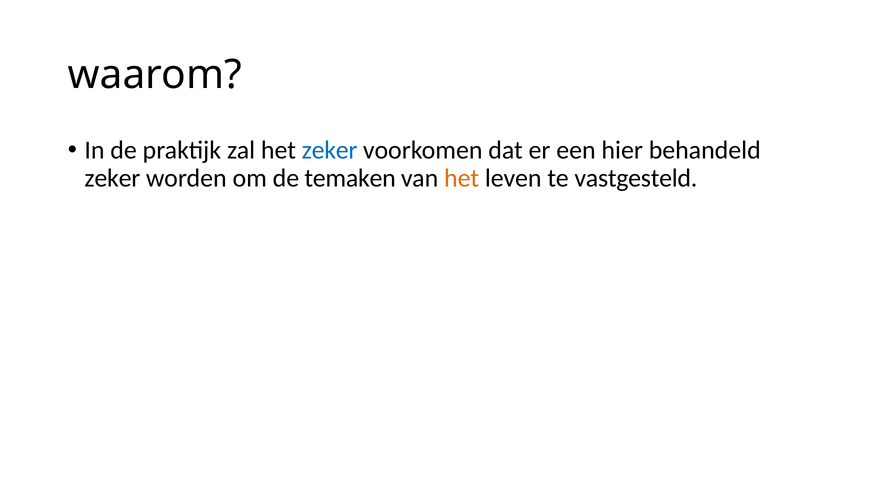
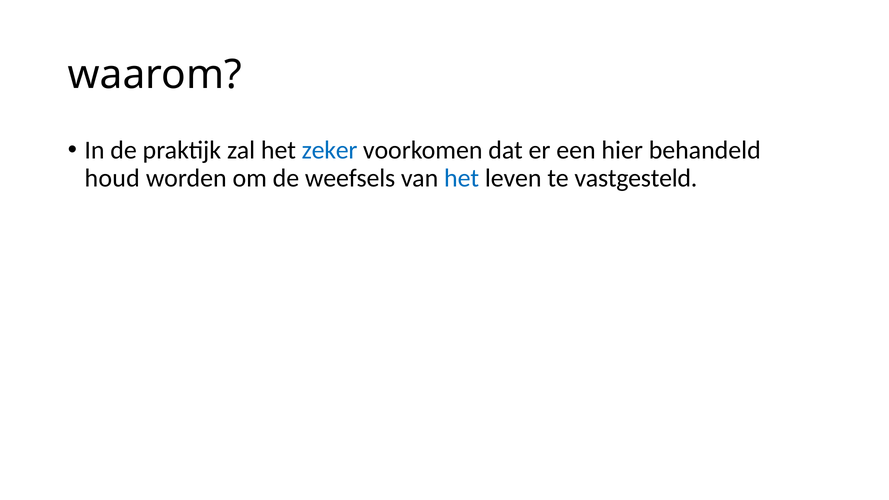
zeker: zeker -> houd (112, 178)
temaken: temaken -> weefsels (350, 178)
het colour: orange -> blue (462, 178)
